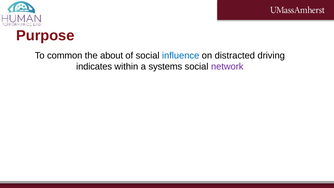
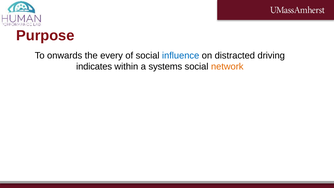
common: common -> onwards (65, 55)
about: about -> every (112, 55)
network colour: purple -> orange (227, 67)
